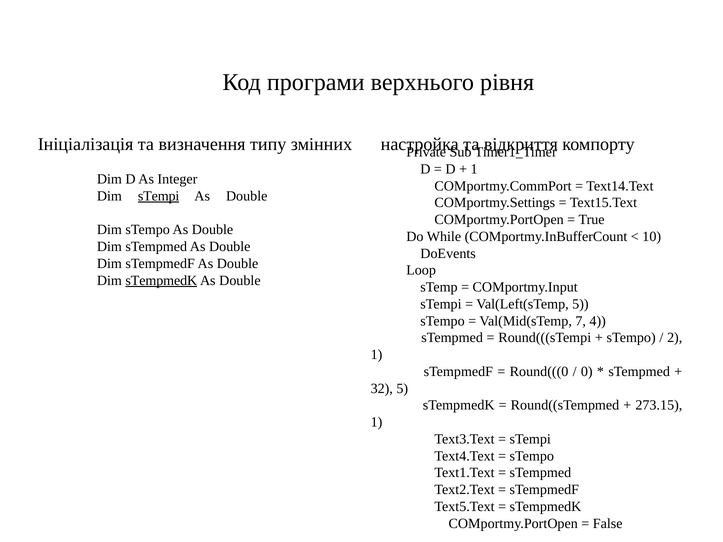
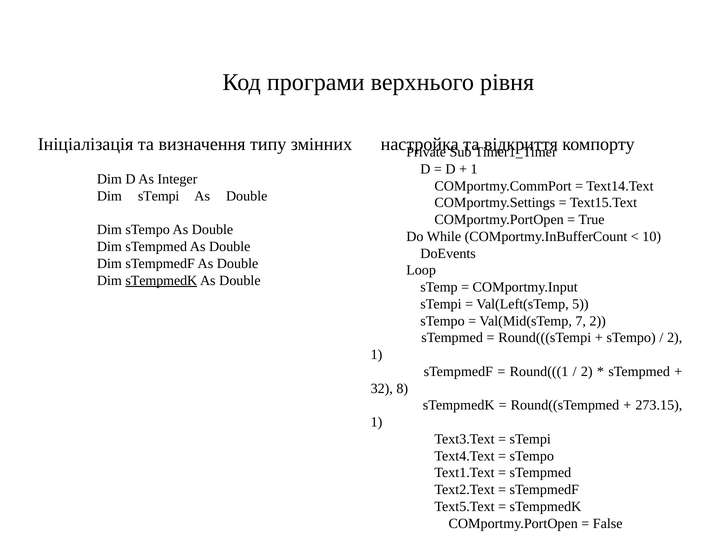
sTempi underline: present -> none (159, 196)
7 4: 4 -> 2 (598, 321)
Round(((0: Round(((0 -> Round(((1 (539, 372)
0: 0 -> 2 (587, 372)
32 5: 5 -> 8 (402, 389)
